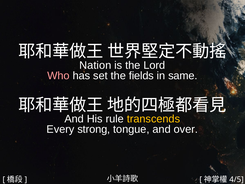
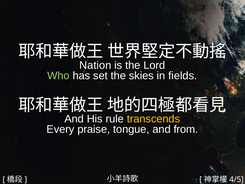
Who colour: pink -> light green (58, 76)
fields: fields -> skies (141, 76)
same: same -> fields (183, 76)
strong: strong -> praise (94, 129)
over: over -> from (186, 129)
